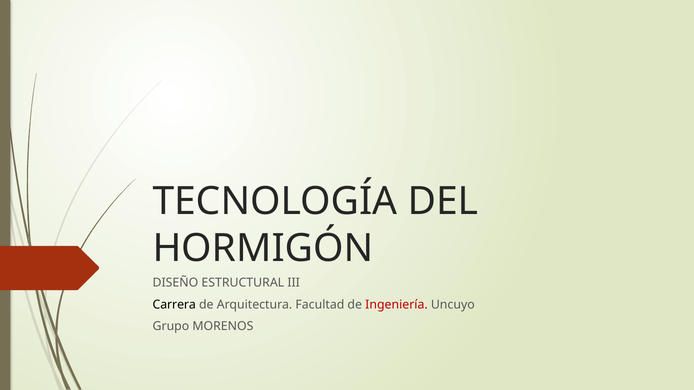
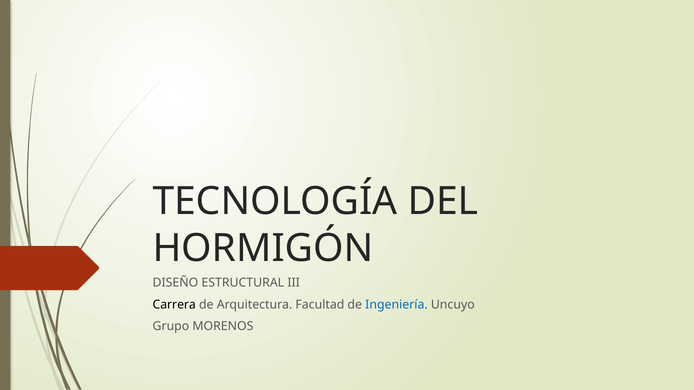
Ingeniería colour: red -> blue (396, 305)
